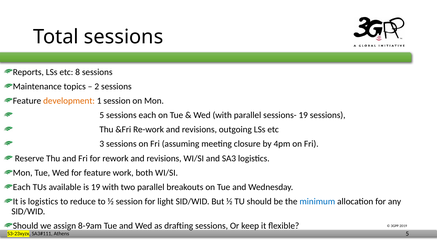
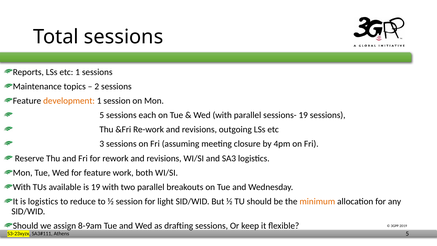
etc 8: 8 -> 1 (78, 72)
Each: Each -> With (22, 187)
minimum colour: blue -> orange (317, 201)
